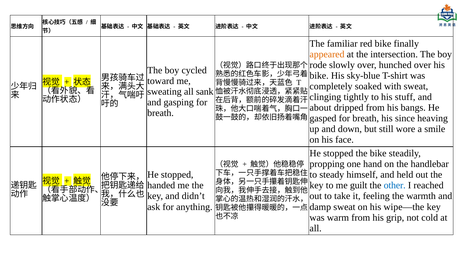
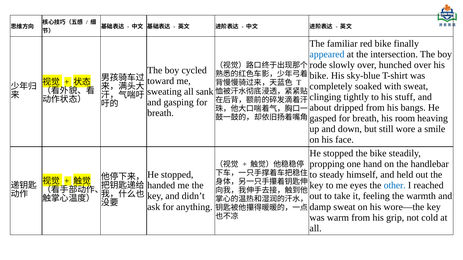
appeared colour: orange -> blue (327, 54)
since: since -> room (405, 119)
guilt: guilt -> eyes (359, 186)
wipe—the: wipe—the -> wore—the (404, 207)
